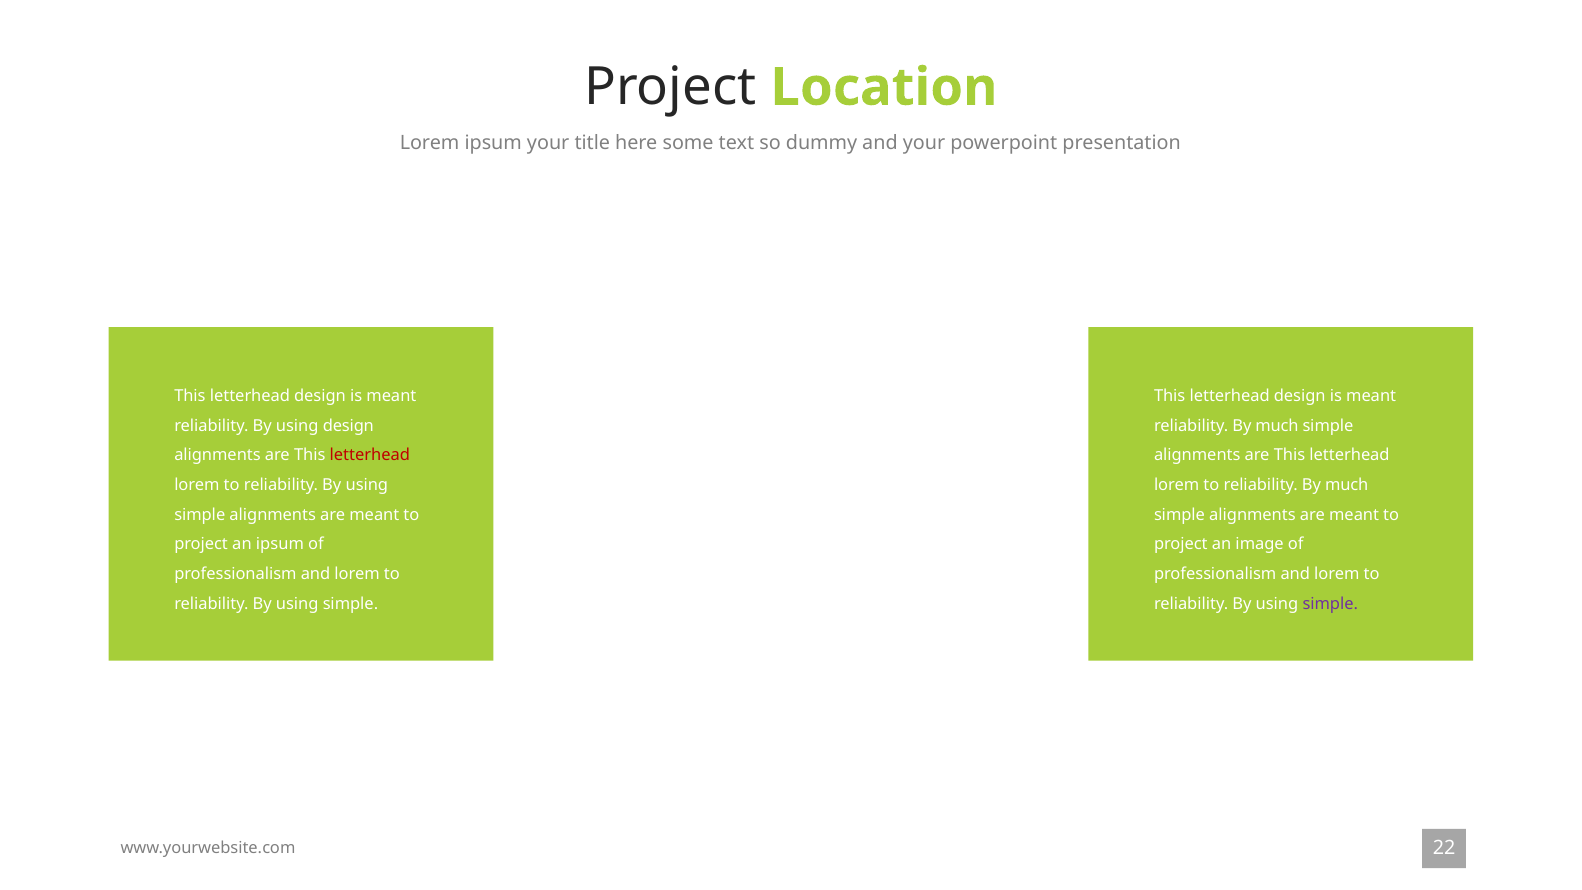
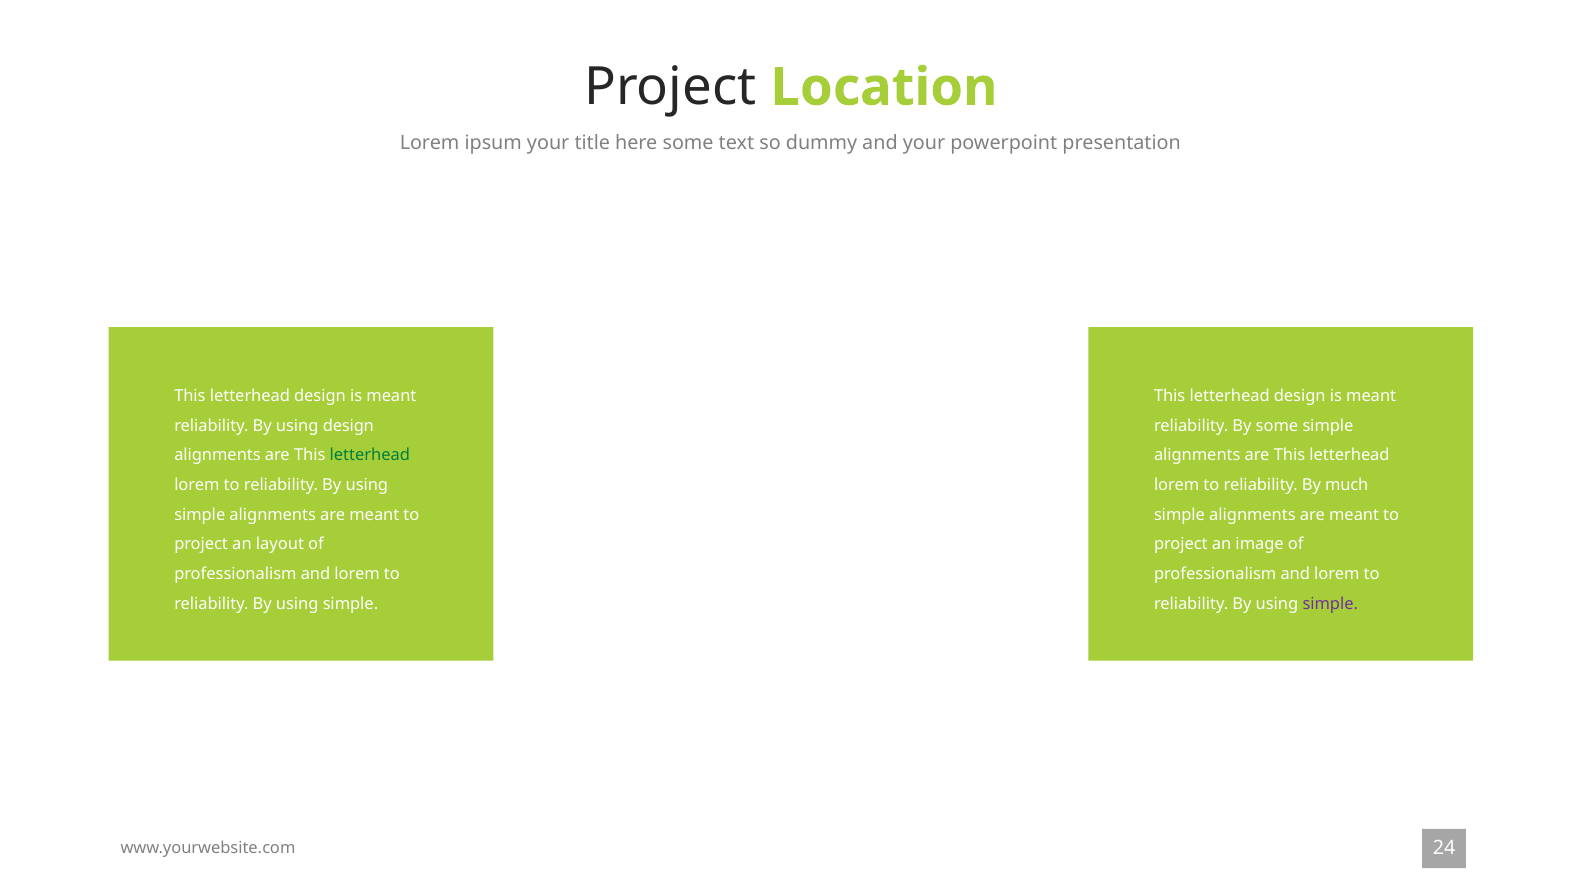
much: much -> some (1277, 426)
letterhead colour: red -> green (370, 455)
an ipsum: ipsum -> layout (280, 544)
22: 22 -> 24 (1444, 848)
